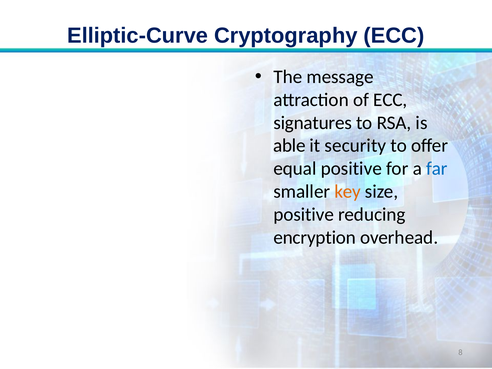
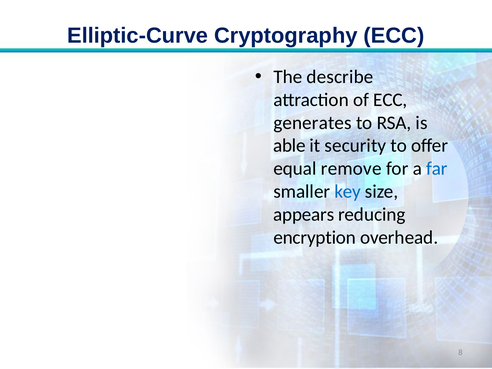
message: message -> describe (340, 77)
signatures: signatures -> generates (313, 123)
equal positive: positive -> remove (351, 169)
key colour: orange -> blue (348, 192)
positive: positive -> appears (304, 215)
